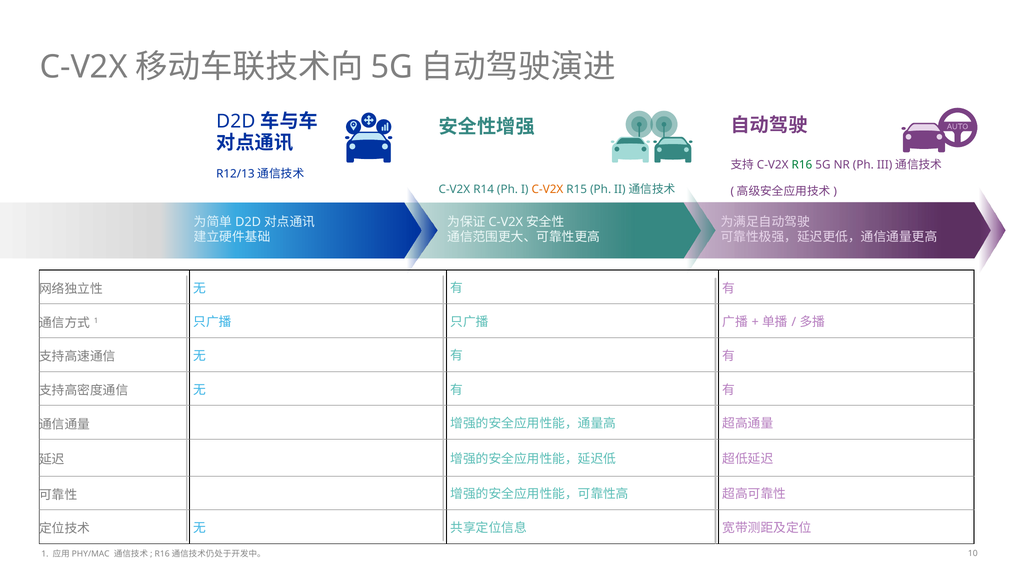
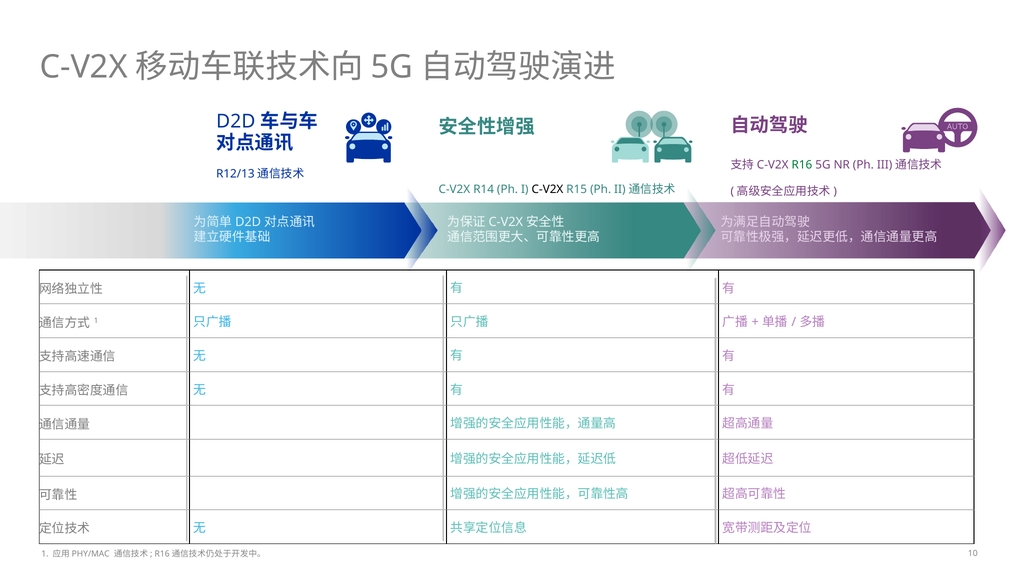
C-V2X colour: orange -> black (547, 189)
